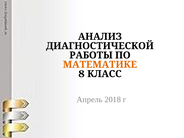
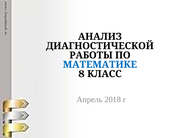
МАТЕМАТИКЕ colour: orange -> blue (100, 65)
